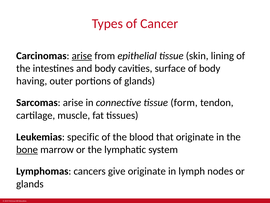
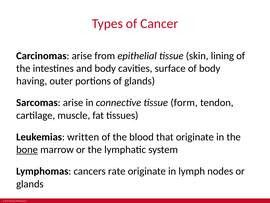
arise underline: present -> none (82, 56)
specific: specific -> written (83, 137)
give: give -> rate (117, 171)
